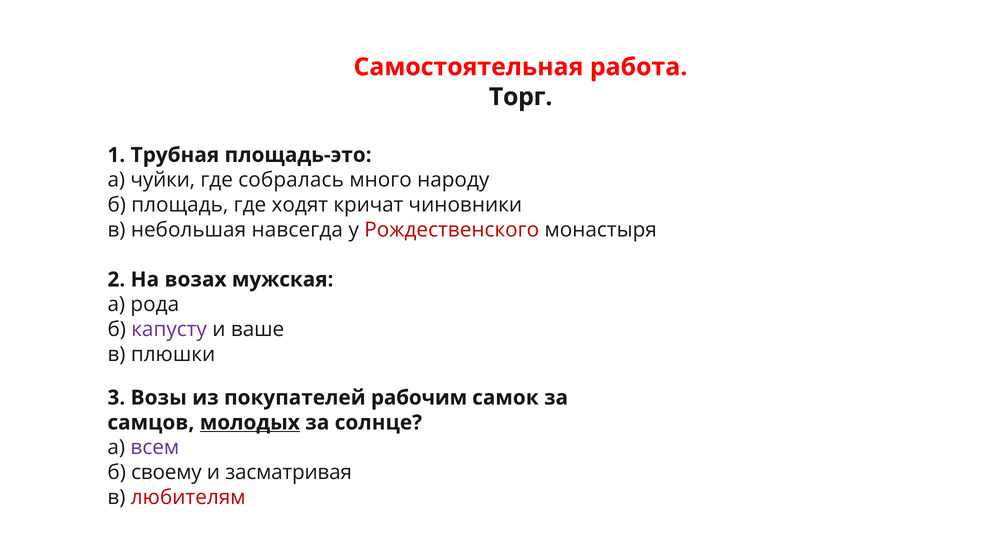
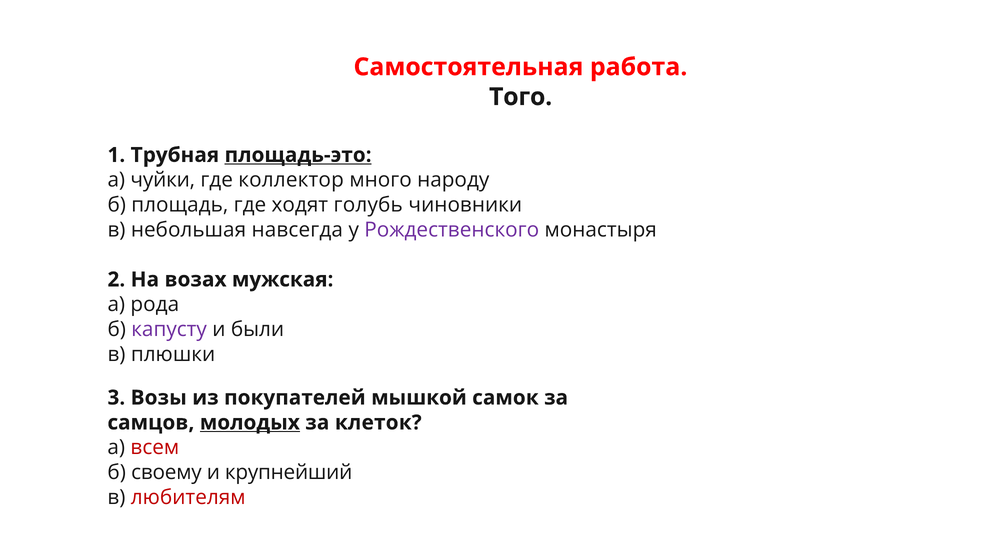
Торг: Торг -> Того (521, 97)
площадь-это underline: none -> present (298, 155)
собралась: собралась -> коллектор (291, 180)
кричат: кричат -> голубь (368, 205)
Рождественского colour: red -> purple (452, 230)
ваше: ваше -> были (258, 329)
рабочим: рабочим -> мышкой (419, 397)
солнце: солнце -> клеток (378, 422)
всем colour: purple -> red (155, 447)
засматривая: засматривая -> крупнейший (289, 472)
